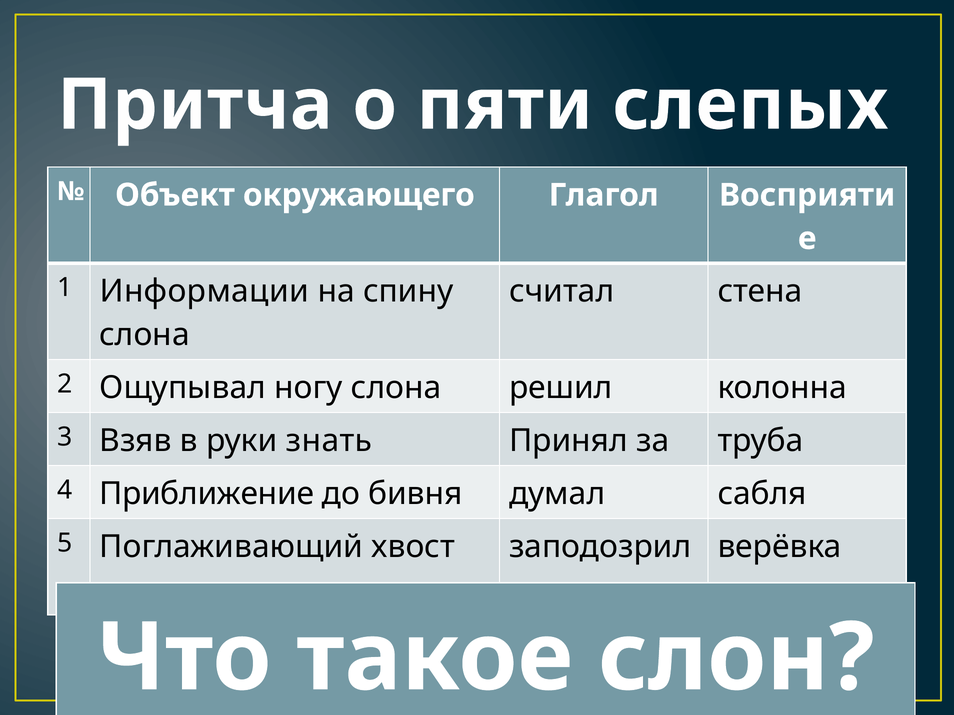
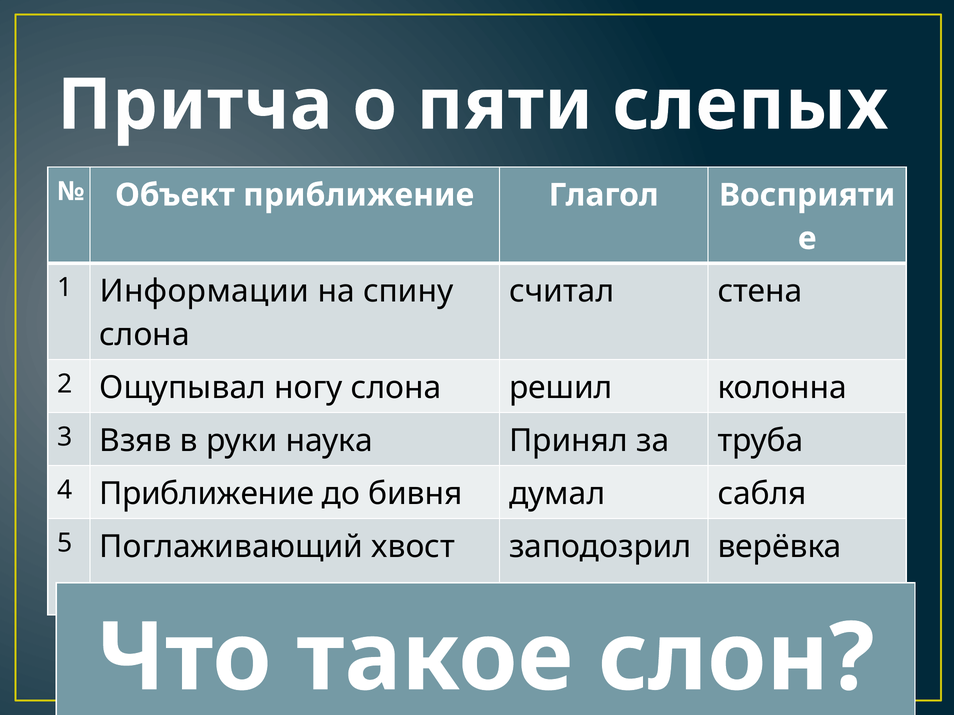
Объект окружающего: окружающего -> приближение (359, 195)
знать: знать -> наука (329, 441)
